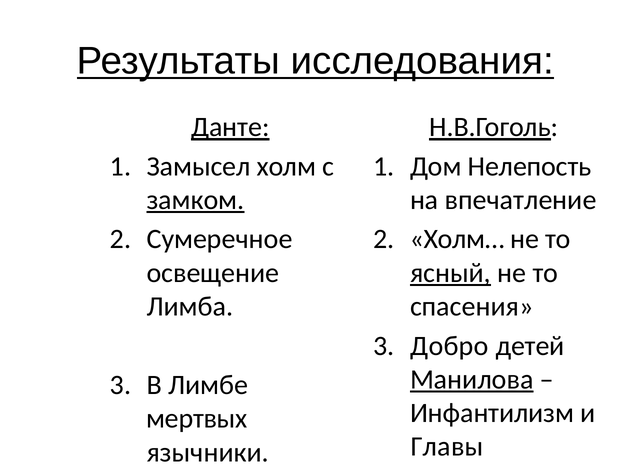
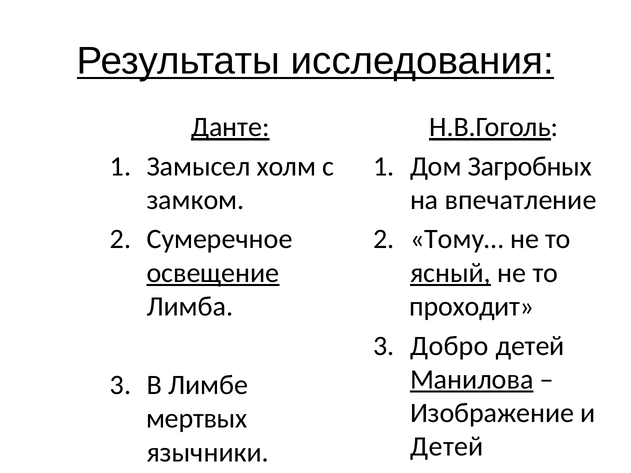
Нелепость: Нелепость -> Загробных (530, 166)
замком underline: present -> none (195, 200)
Холм…: Холм… -> Тому… (457, 239)
освещение underline: none -> present (213, 273)
спасения: спасения -> проходит (472, 307)
Инфантилизм: Инфантилизм -> Изображение (492, 413)
Главы: Главы -> Детей (447, 447)
